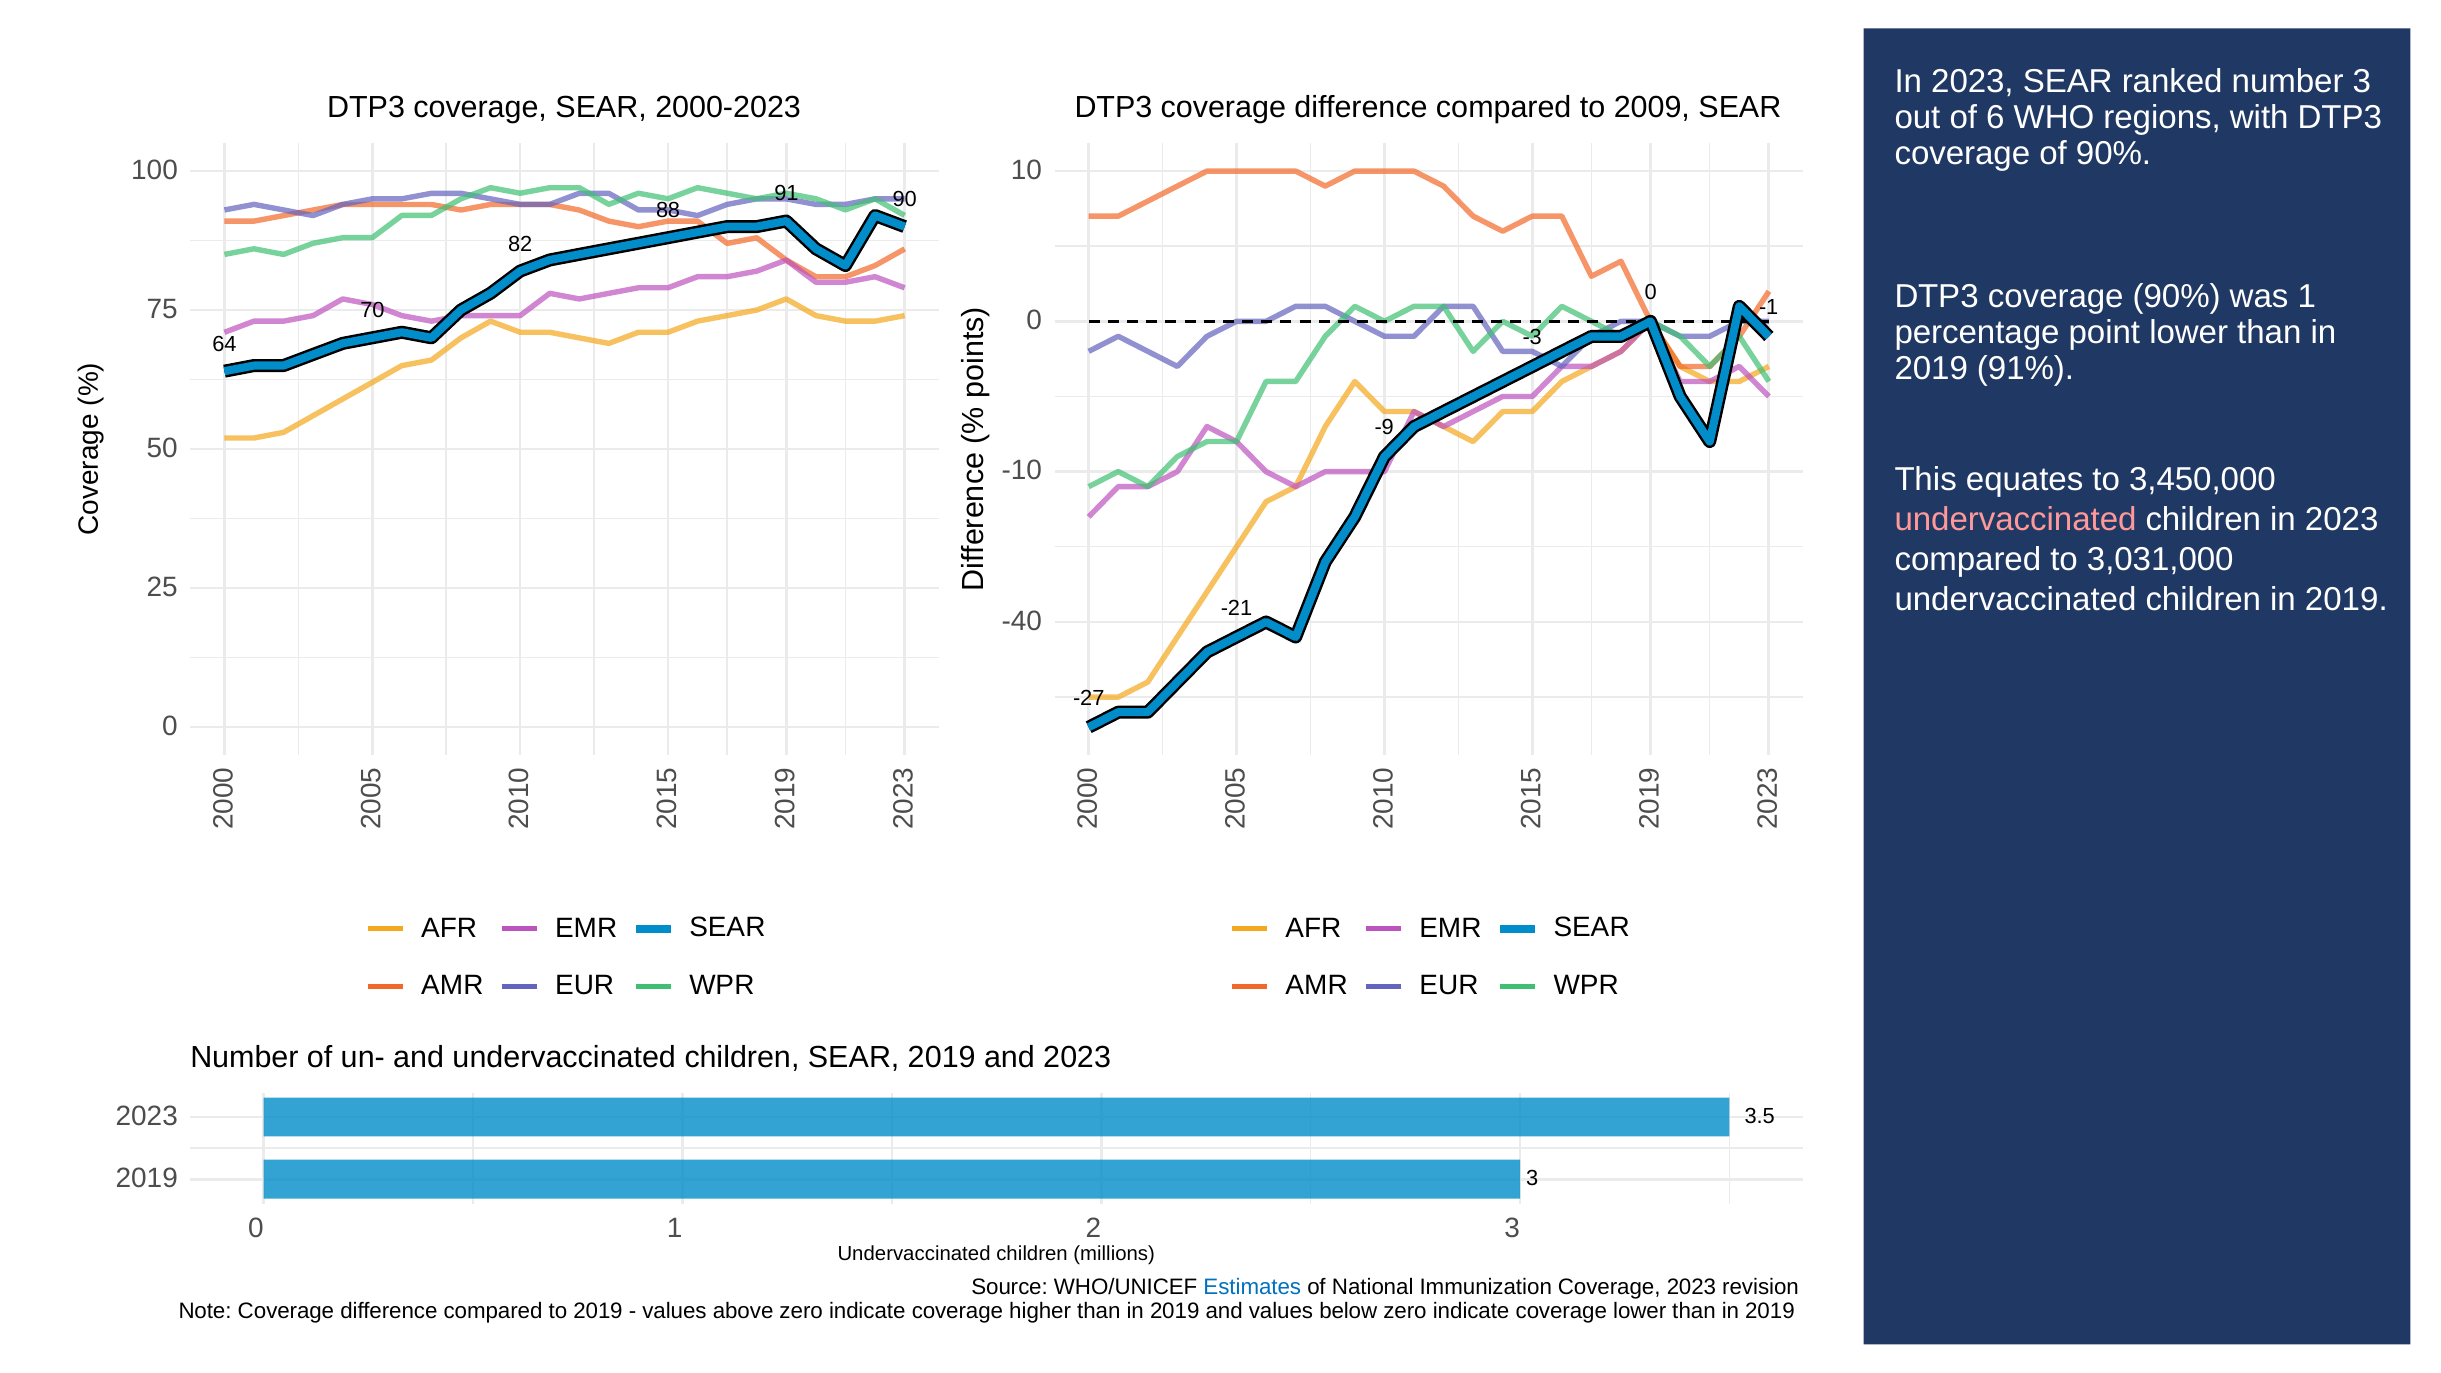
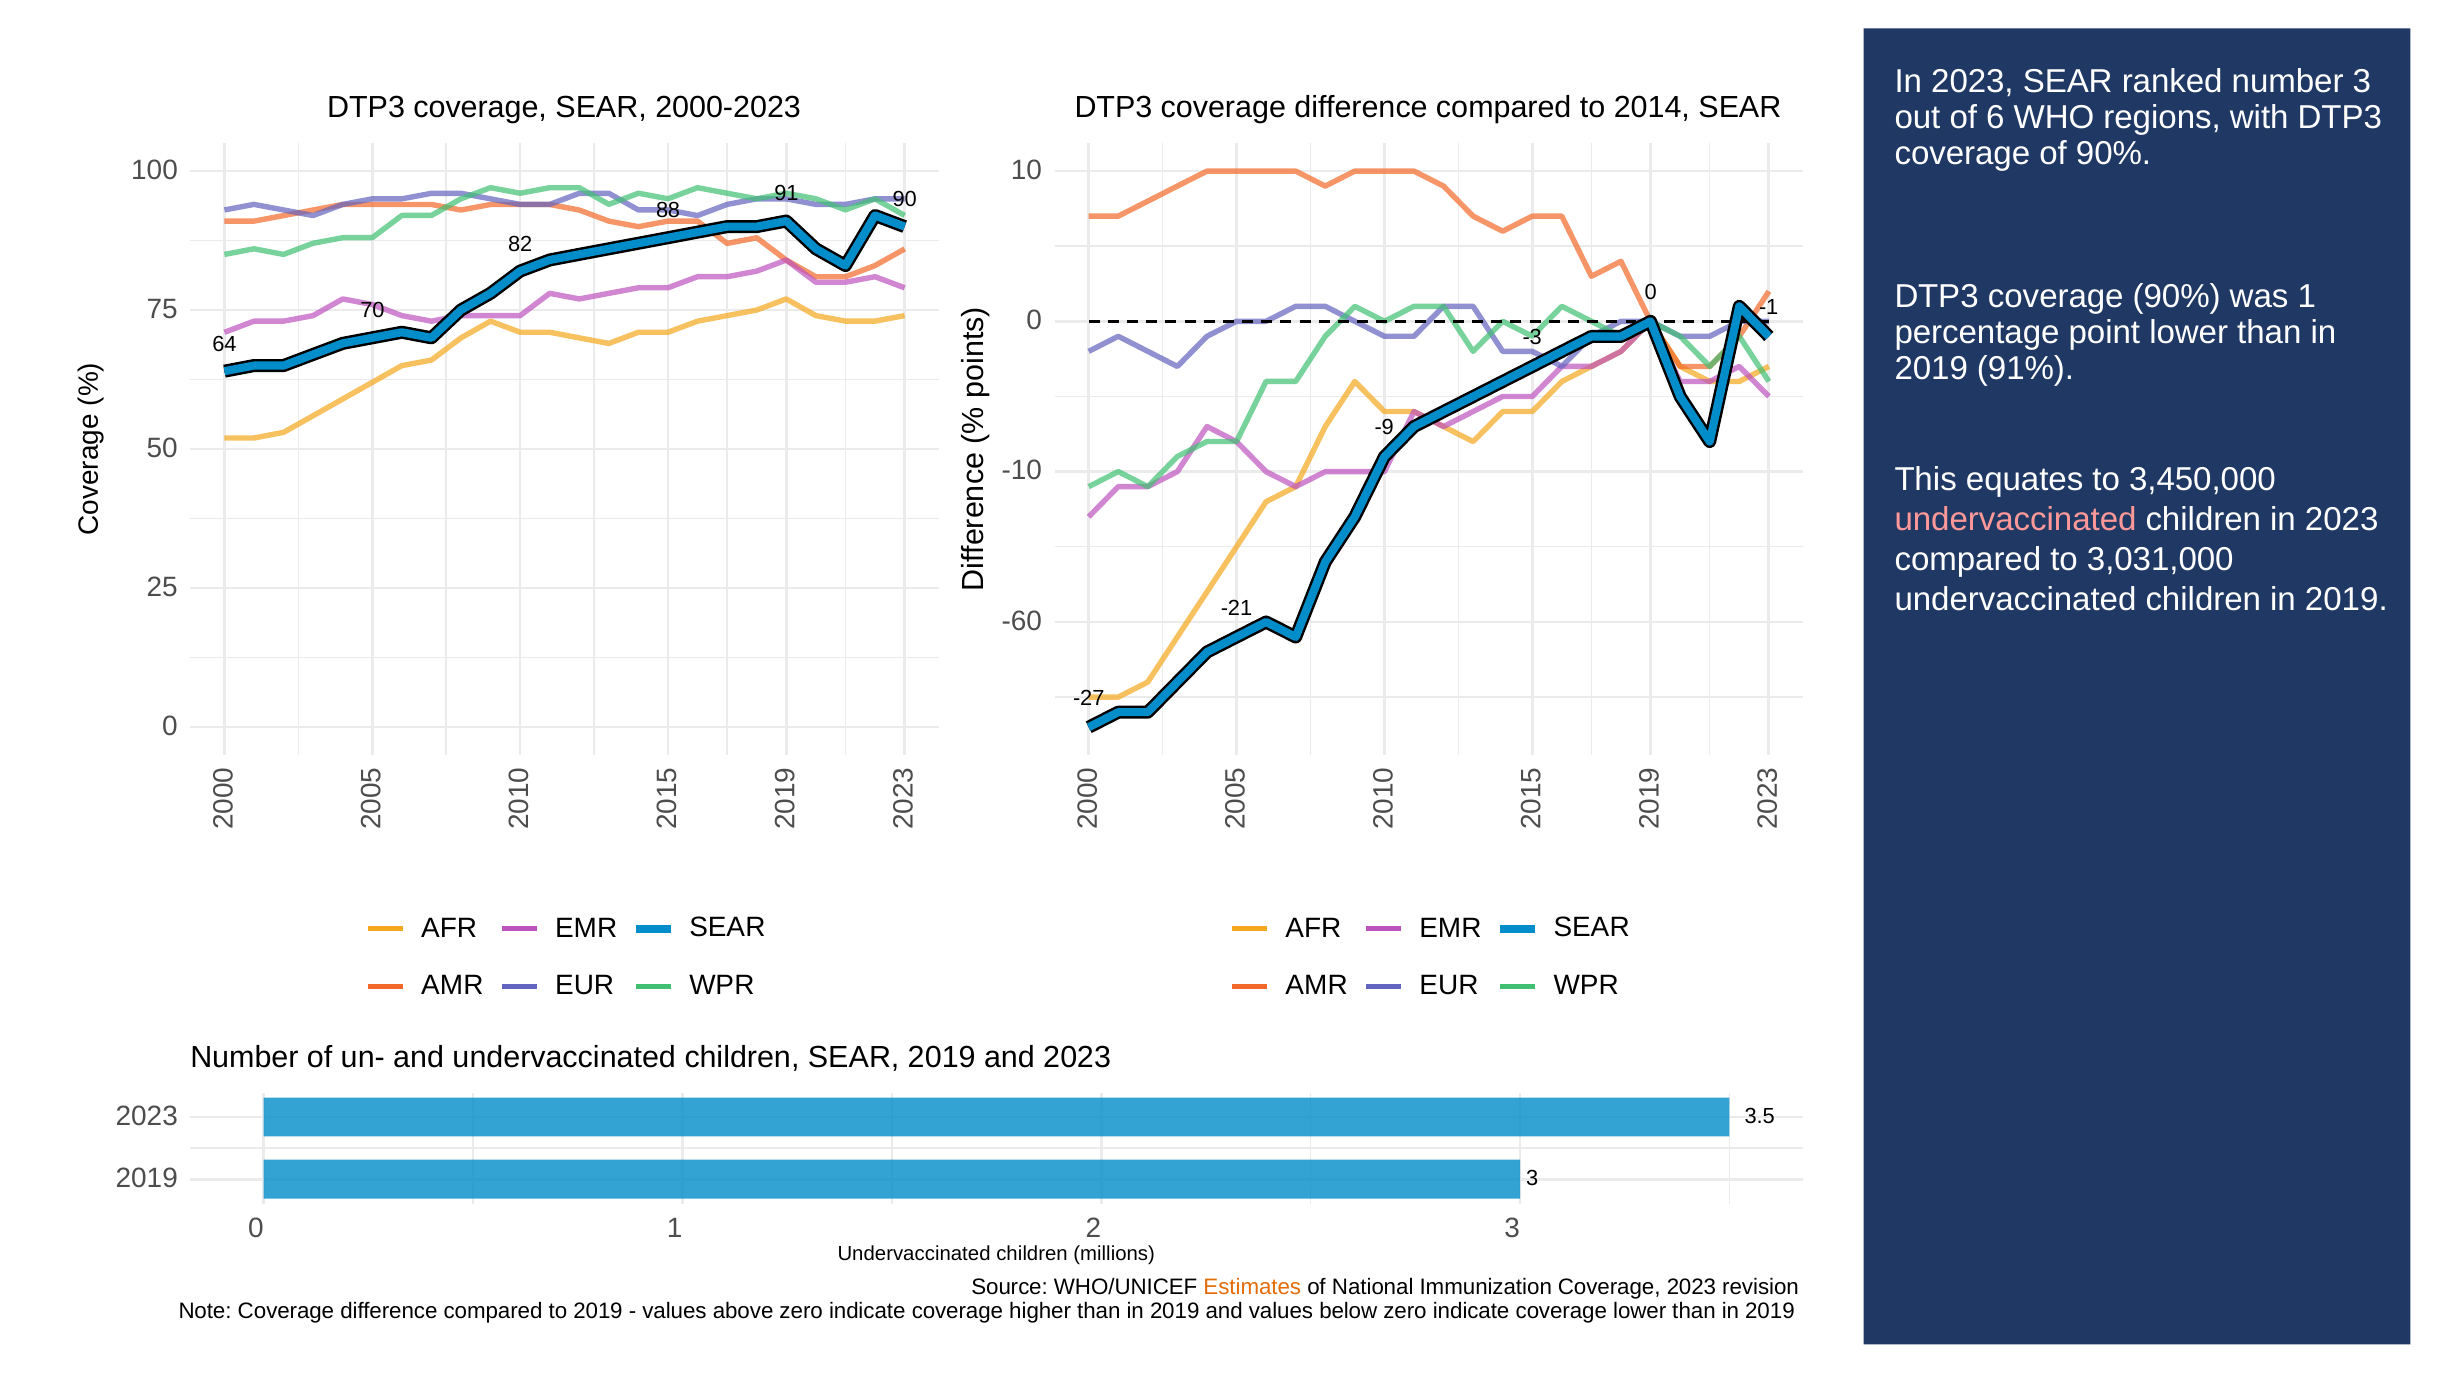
2009: 2009 -> 2014 (1652, 108)
-40: -40 -> -60 (1022, 621)
Estimates colour: blue -> orange (1252, 1287)
